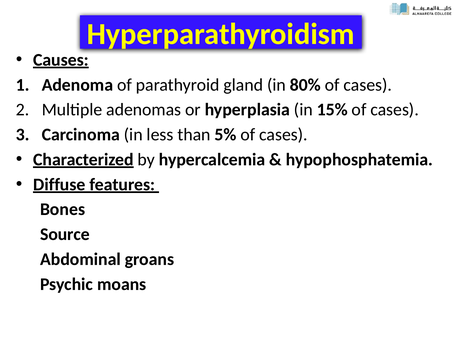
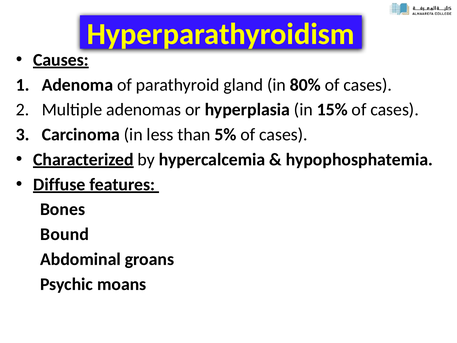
Source: Source -> Bound (65, 234)
